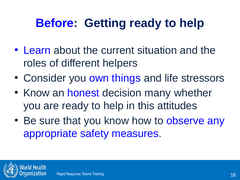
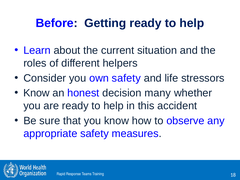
own things: things -> safety (126, 78)
attitudes: attitudes -> accident (177, 106)
